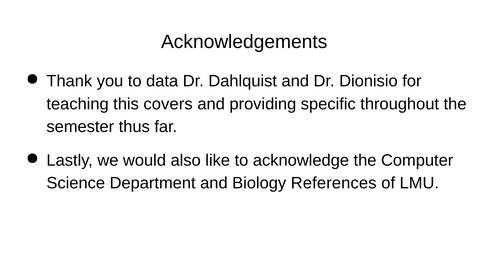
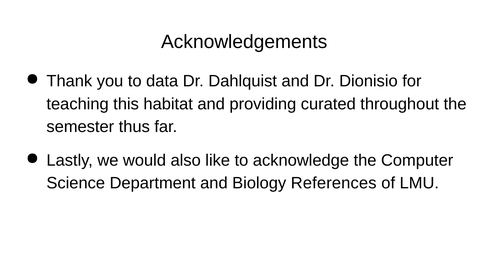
covers: covers -> habitat (168, 104)
specific: specific -> curated (328, 104)
